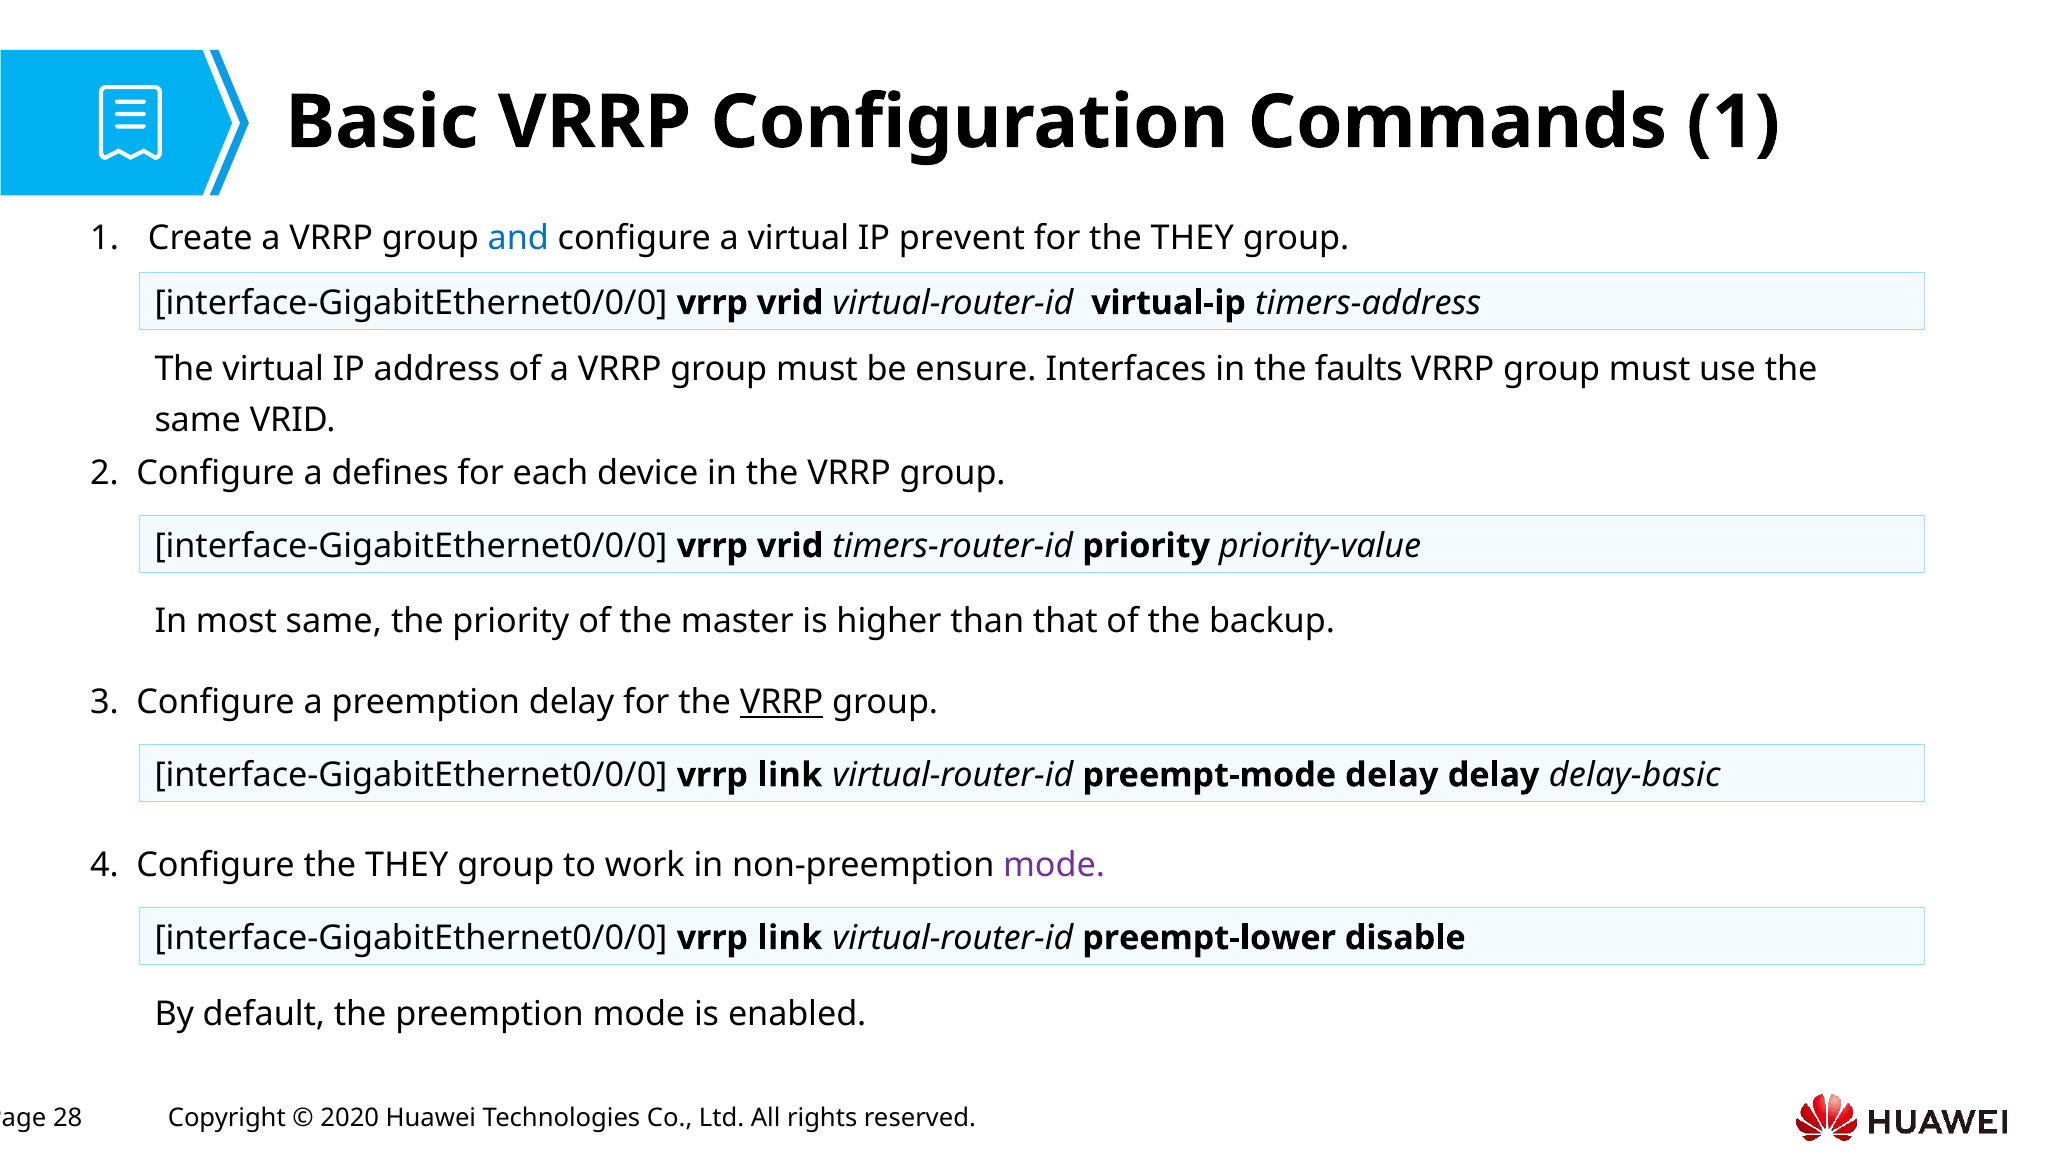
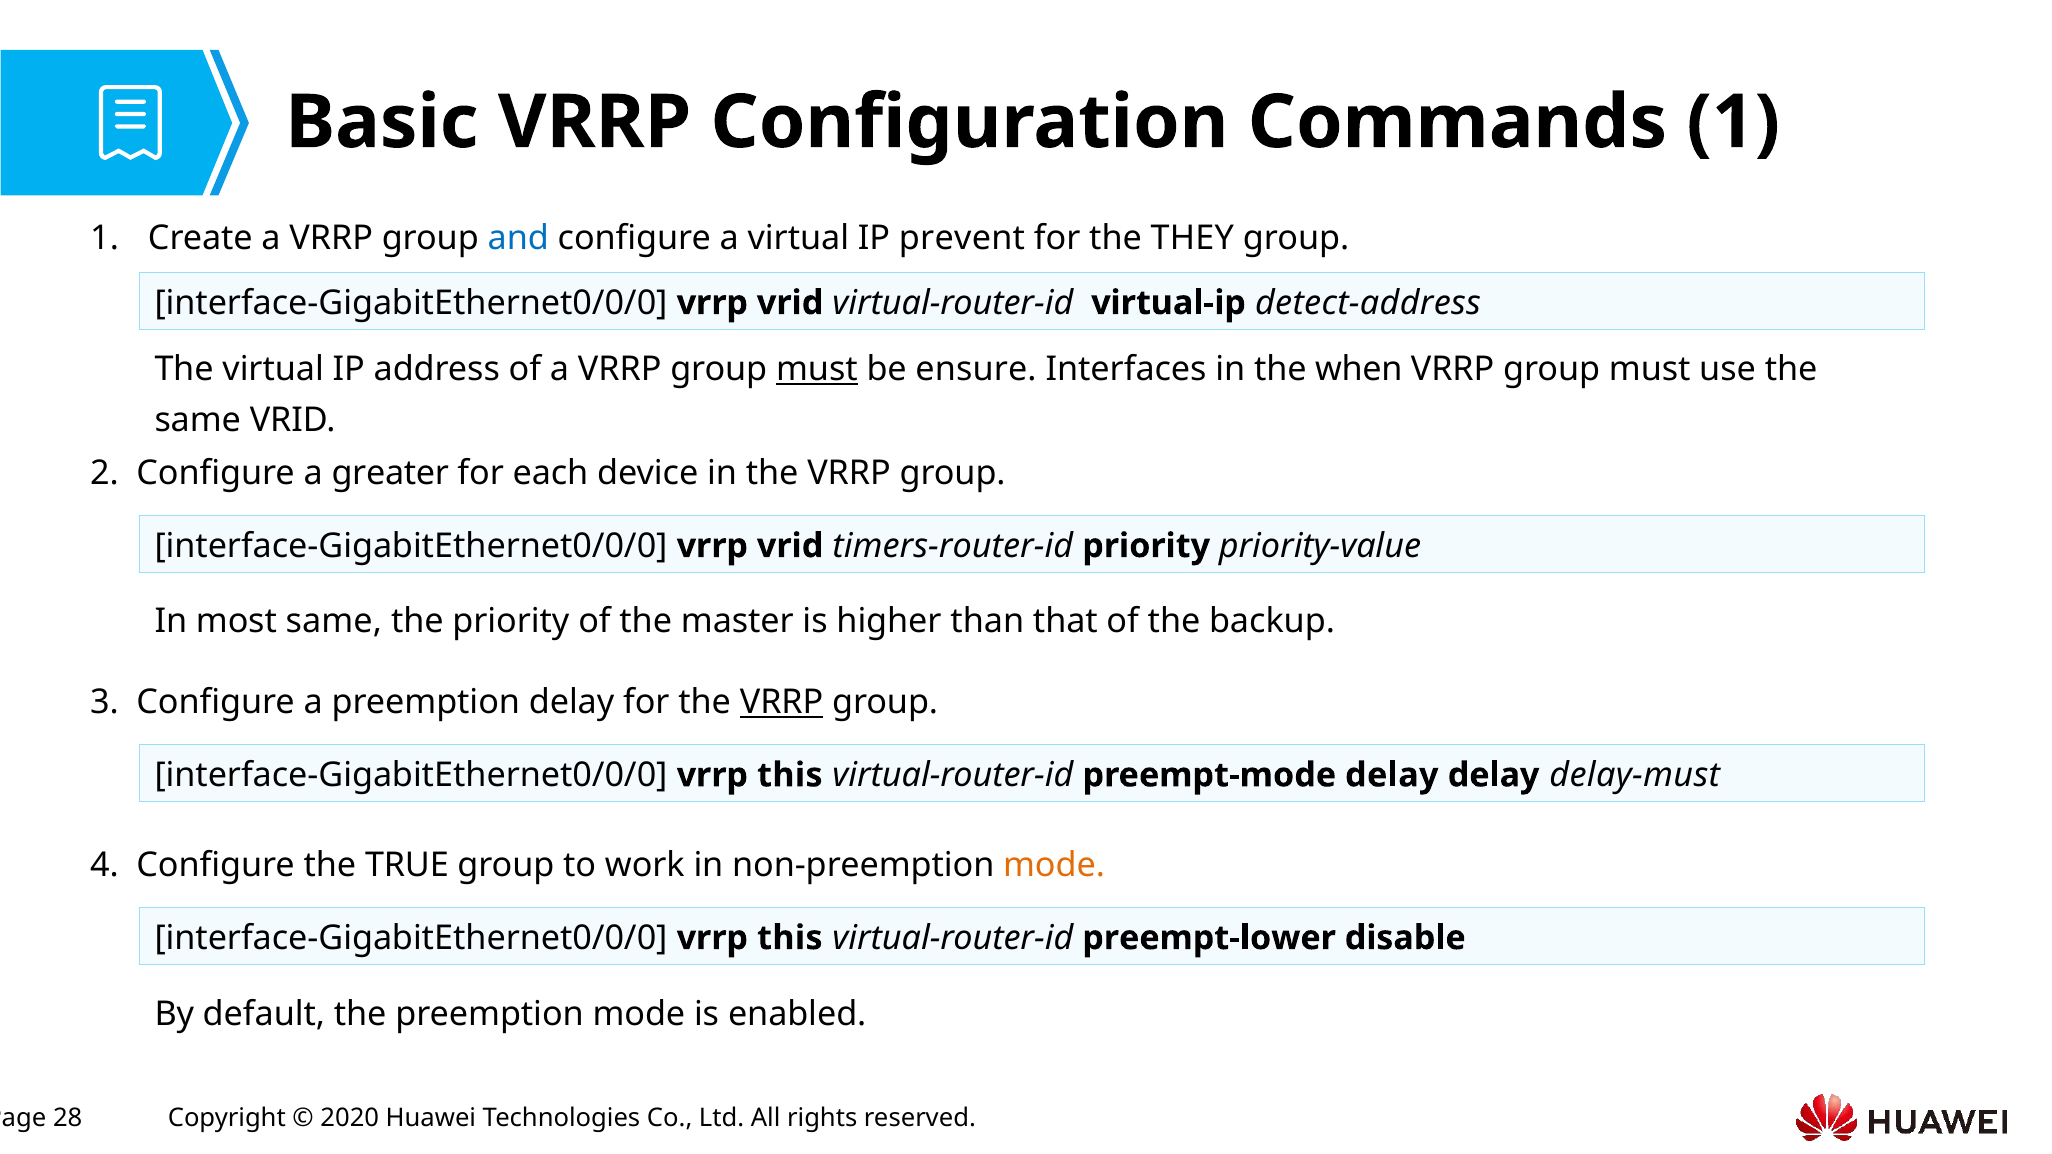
timers-address: timers-address -> detect-address (1368, 303)
must underline: none -> present (817, 369)
faults: faults -> when (1359, 369)
defines: defines -> greater (390, 473)
link: link -> this (790, 775)
delay-basic: delay-basic -> delay-must (1635, 775)
Configure the THEY: THEY -> TRUE (407, 865)
mode colour: purple -> orange (1054, 865)
link: link -> this (790, 938)
